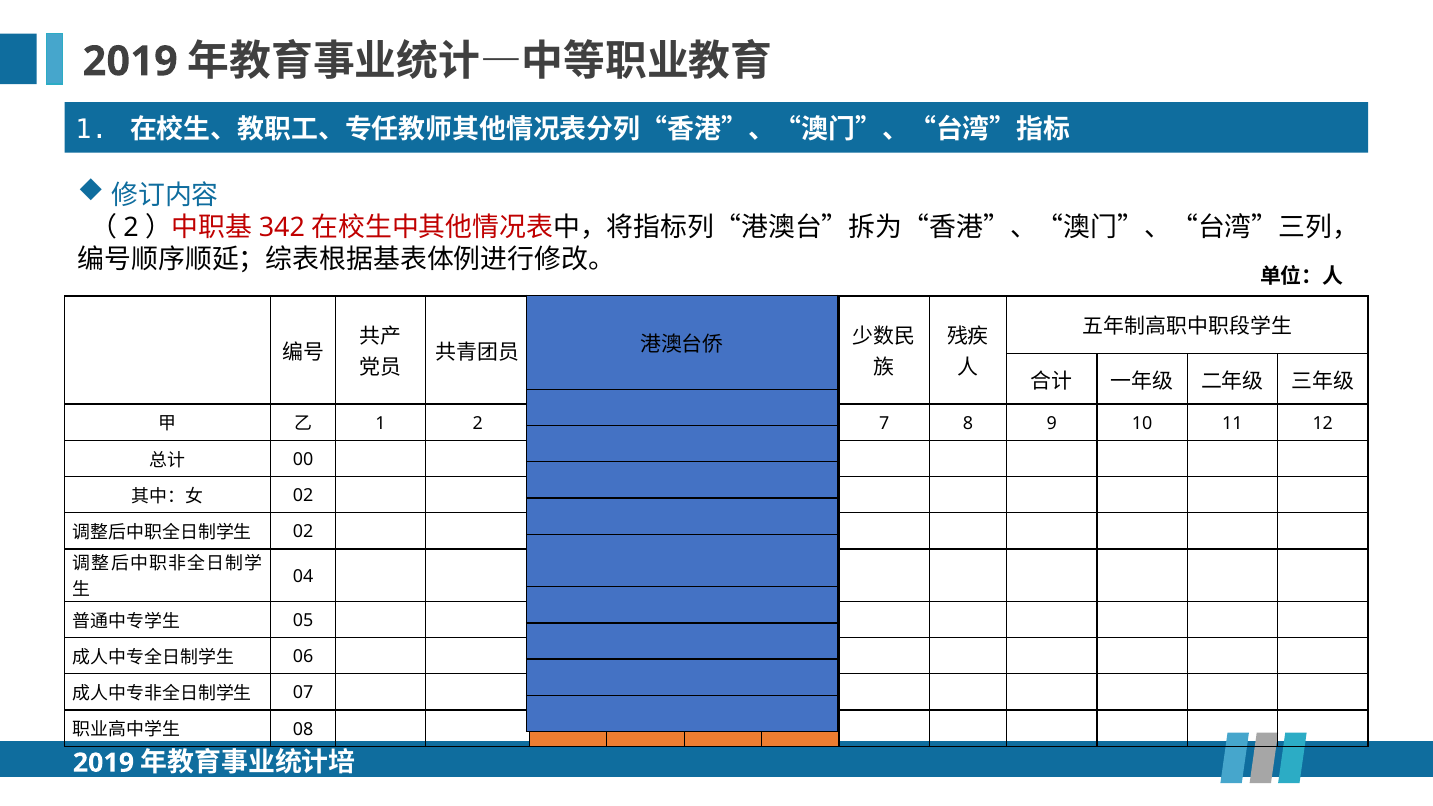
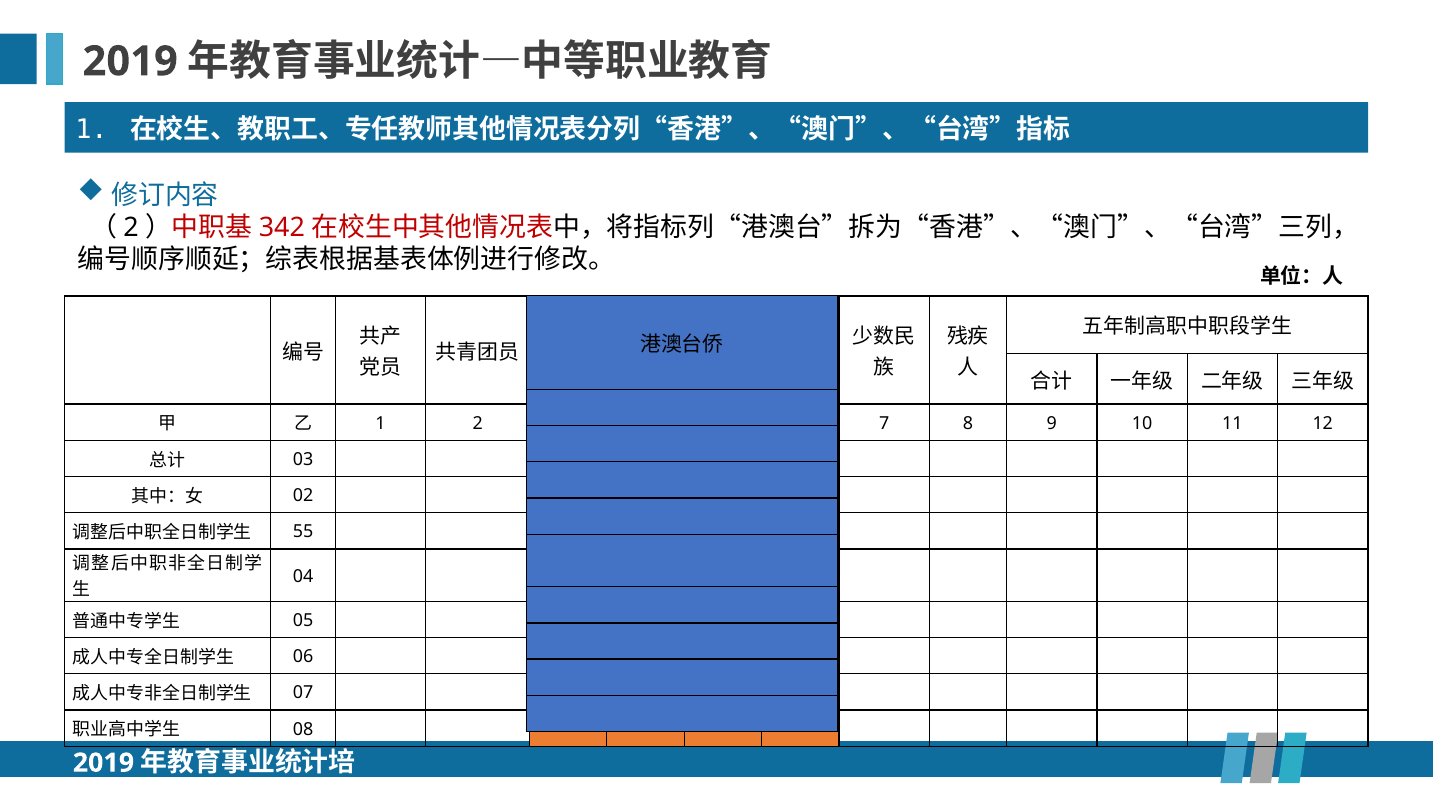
00: 00 -> 03 (303, 459)
02: 02 -> 55 (303, 532)
